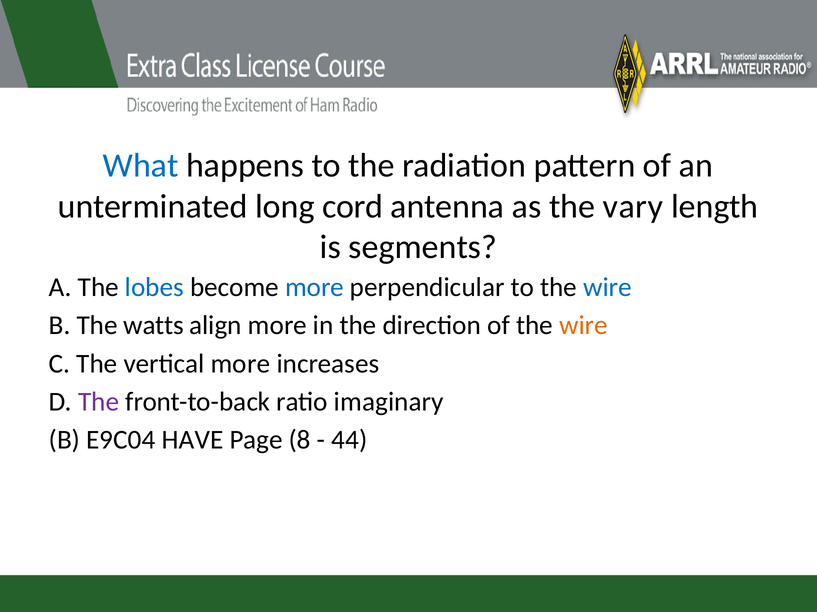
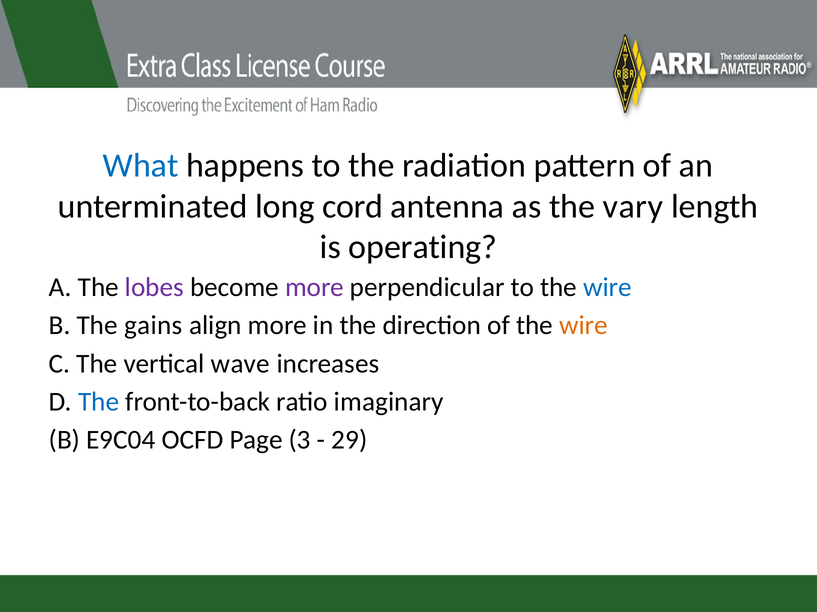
segments: segments -> operating (423, 247)
lobes colour: blue -> purple (154, 288)
more colour: blue -> purple (315, 288)
watts: watts -> gains (153, 326)
vertical more: more -> wave (240, 364)
The colour: purple -> blue (99, 402)
HAVE: HAVE -> OCFD (193, 440)
8: 8 -> 3 (300, 440)
44: 44 -> 29 (349, 440)
